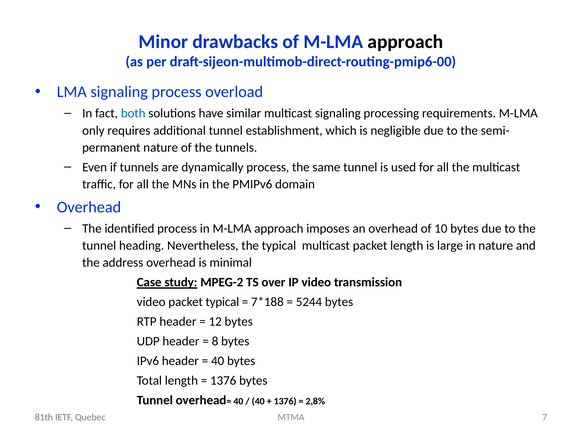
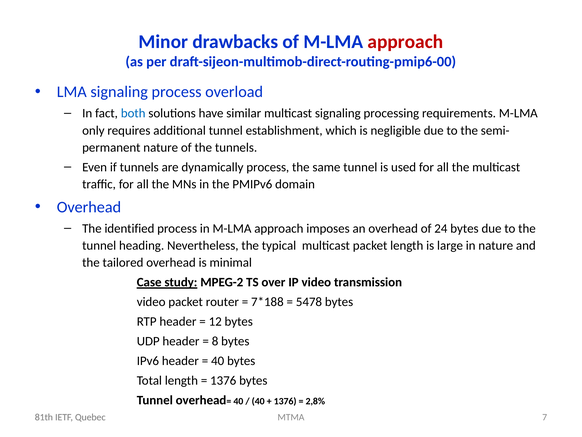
approach colour: black -> red (405, 42)
10: 10 -> 24 (441, 228)
address: address -> tailored (123, 262)
packet typical: typical -> router (222, 302)
5244: 5244 -> 5478 (309, 302)
